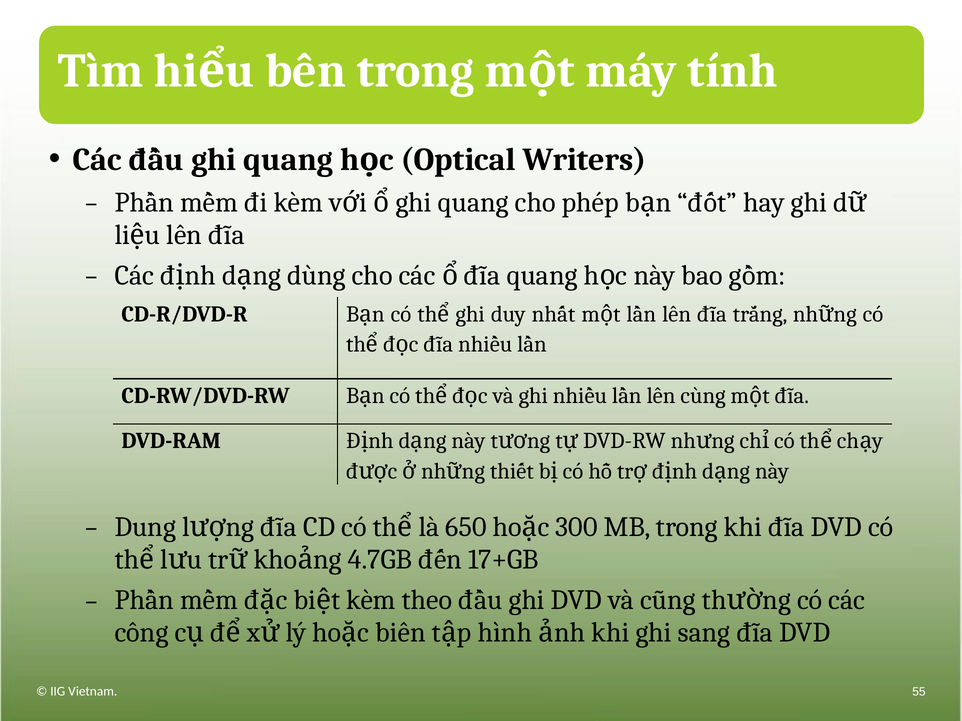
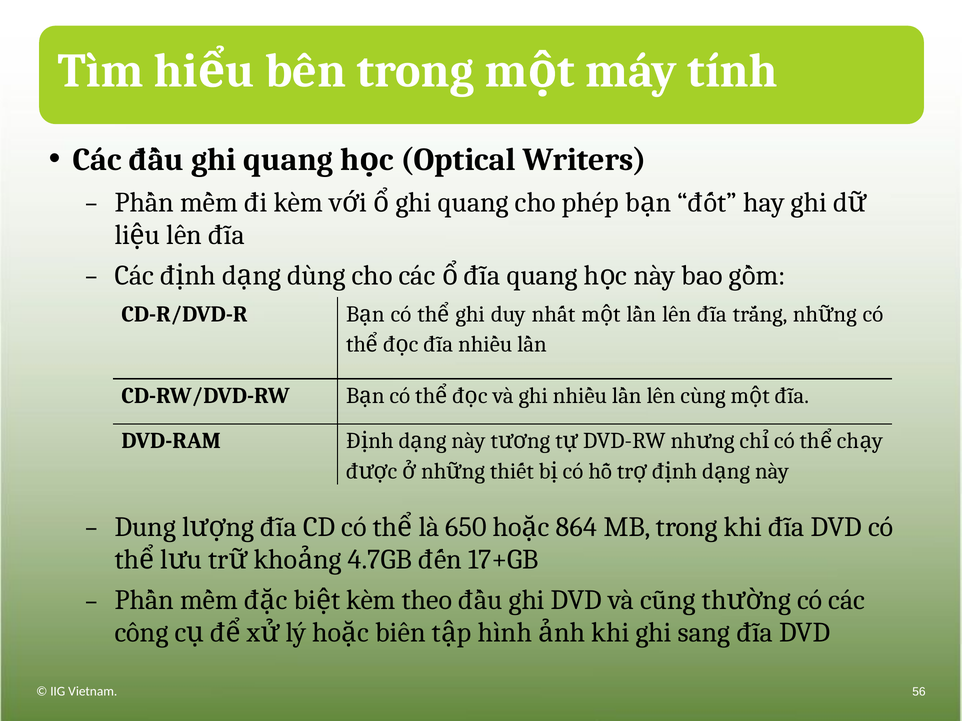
300: 300 -> 864 (576, 527)
55: 55 -> 56 (919, 692)
